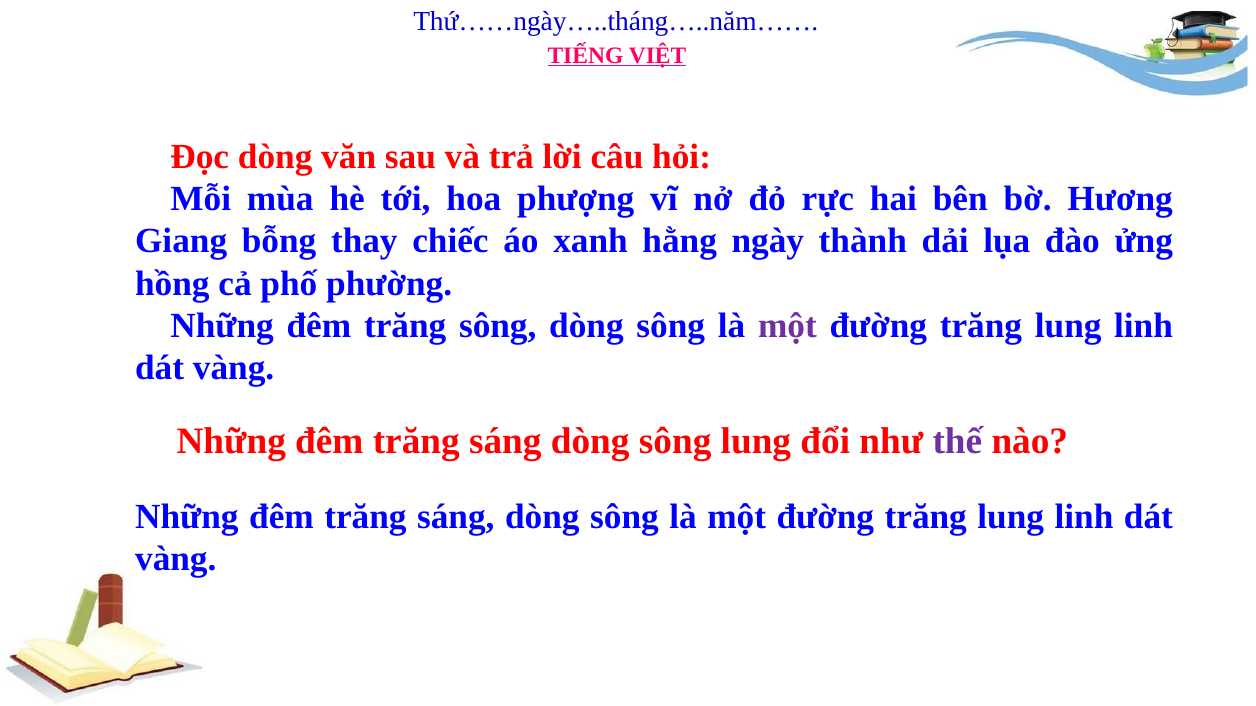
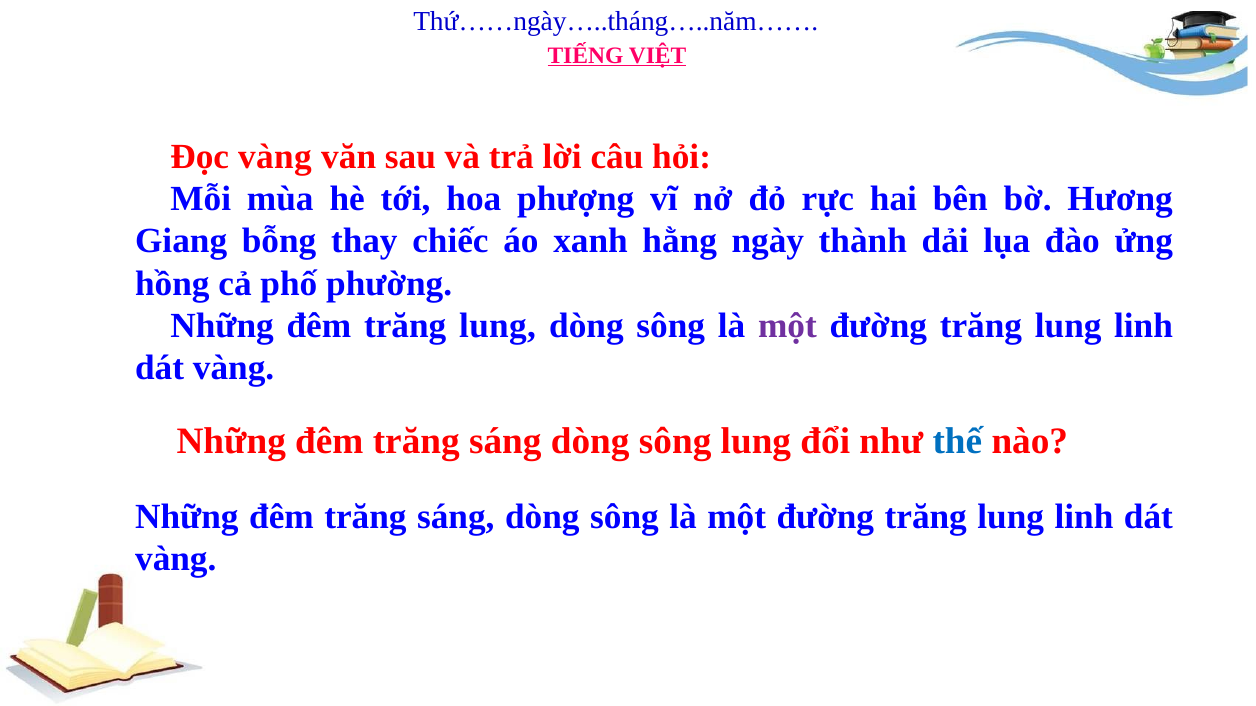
Đọc dòng: dòng -> vàng (275, 156)
đêm trăng sông: sông -> lung (498, 326)
thế colour: purple -> blue (957, 441)
